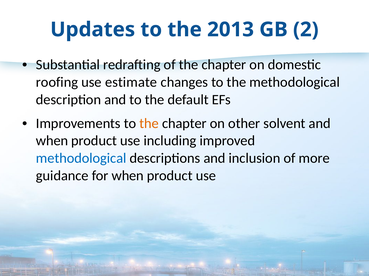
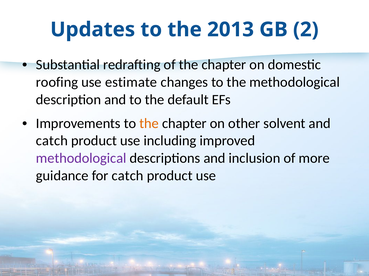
when: when -> catch (52, 141)
methodological colour: blue -> purple (81, 159)
for when: when -> catch (128, 176)
